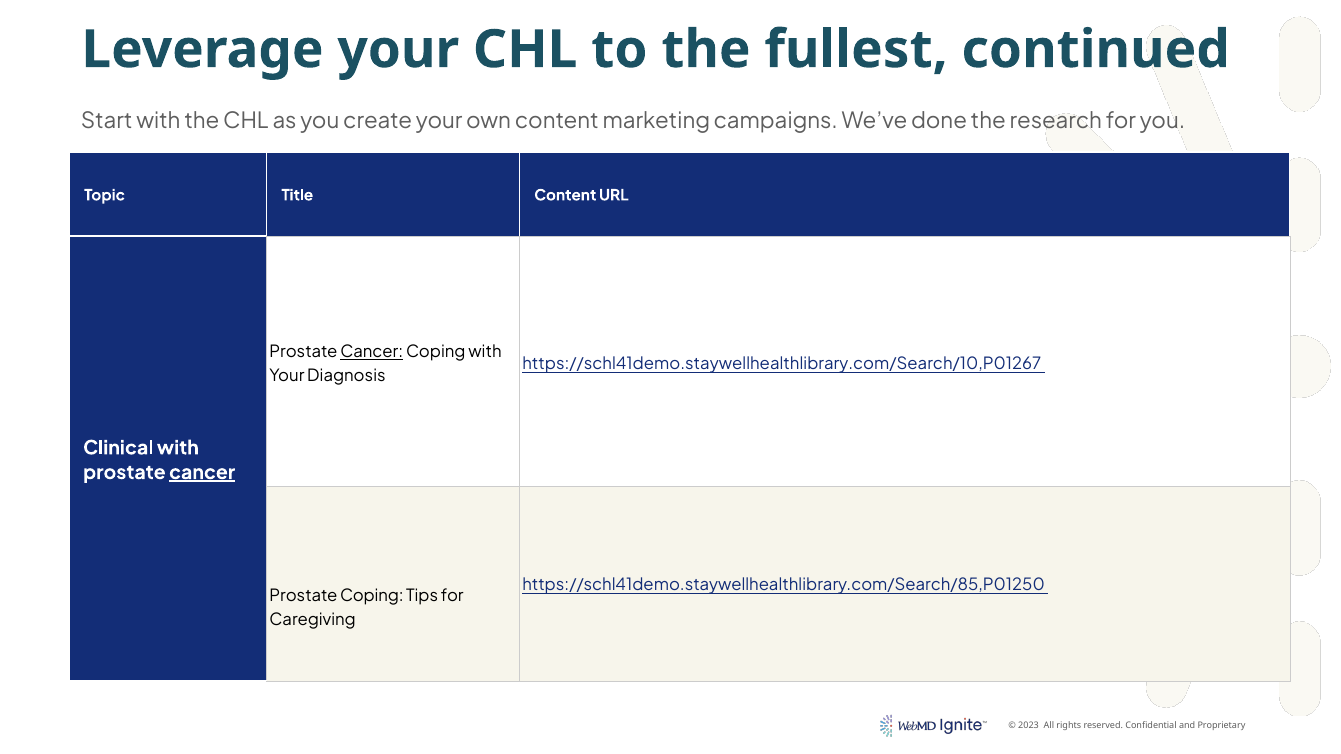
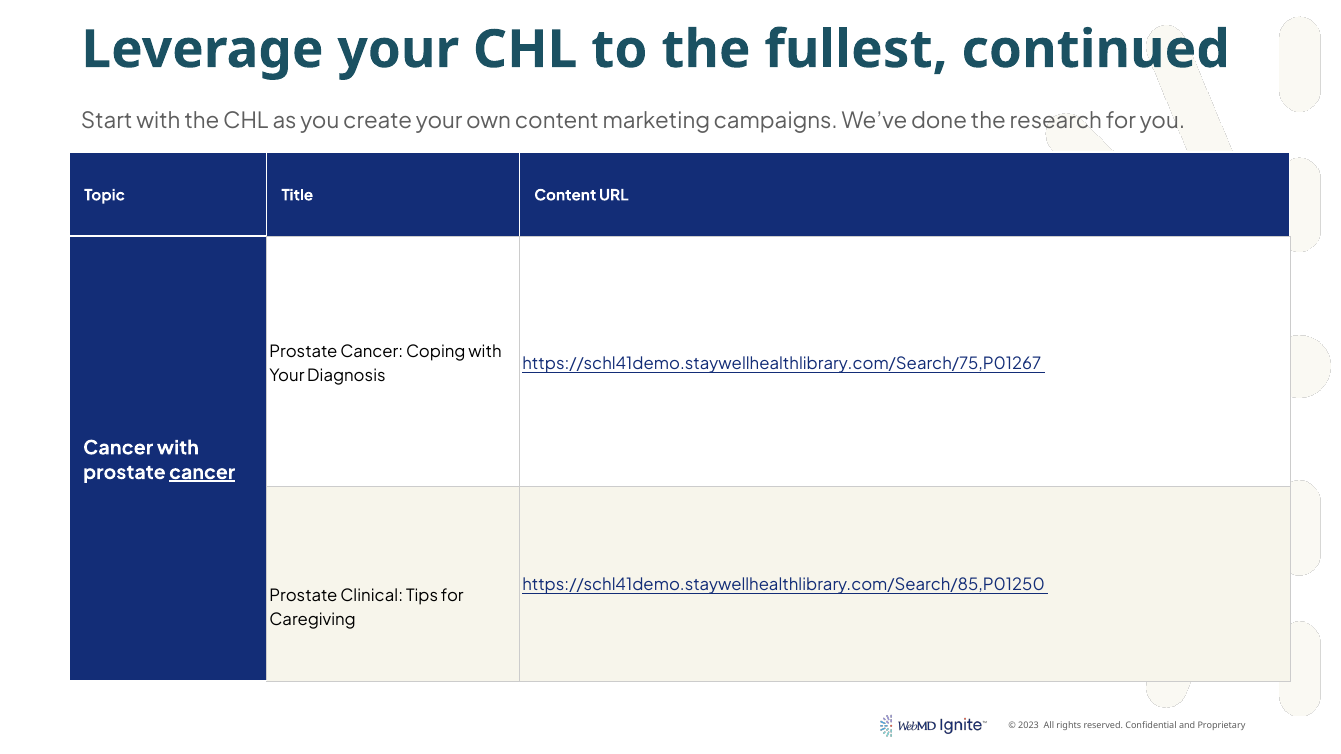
Cancer underline: present -> none (372, 352)
https://schl41demo.staywellhealthlibrary.com/Search/10,P01267: https://schl41demo.staywellhealthlibrary.com/Search/10,P01267 -> https://schl41demo.staywellhealthlibrary.com/Search/75,P01267 (782, 364)
Clinical: Clinical -> Cancer (118, 448)
Prostate Coping: Coping -> Clinical (372, 596)
